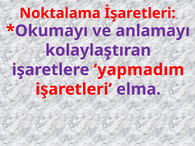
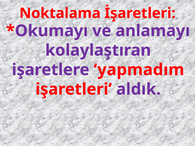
elma: elma -> aldık (138, 89)
